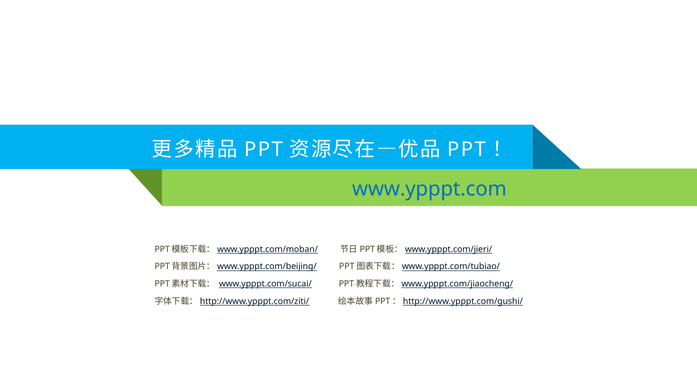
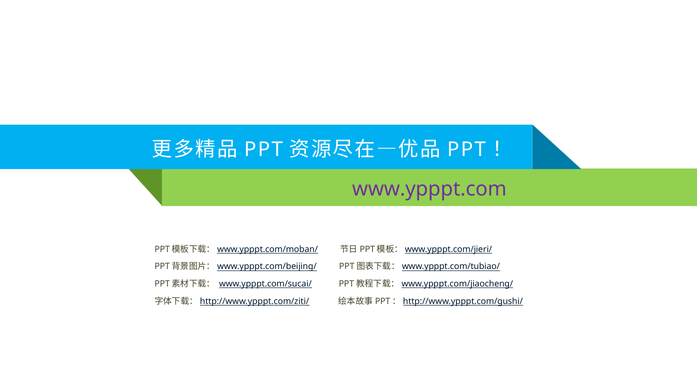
www.ypppt.com colour: blue -> purple (429, 189)
